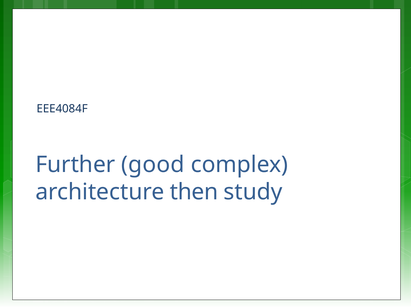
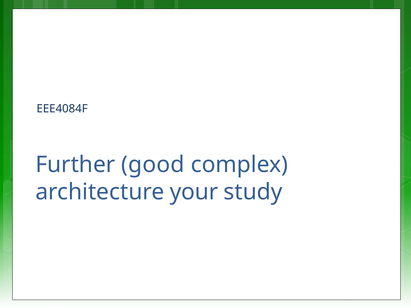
then: then -> your (194, 192)
